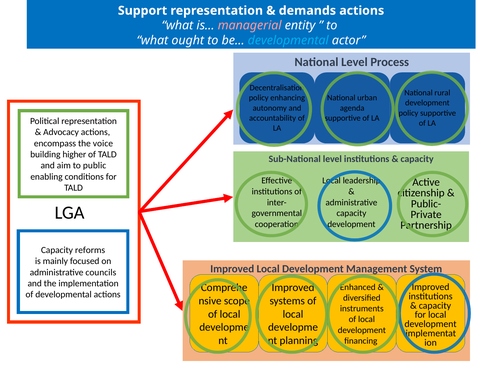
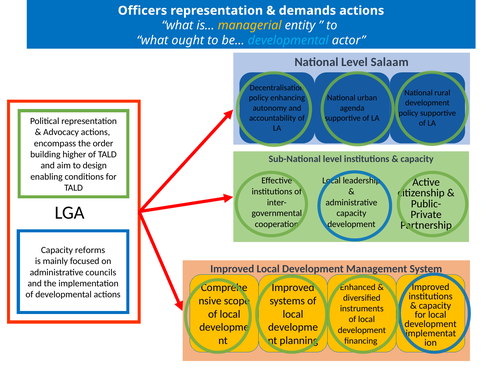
Support: Support -> Officers (142, 11)
managerial colour: pink -> yellow (250, 25)
Process: Process -> Salaam (390, 62)
voice: voice -> order (103, 143)
public: public -> design (95, 166)
